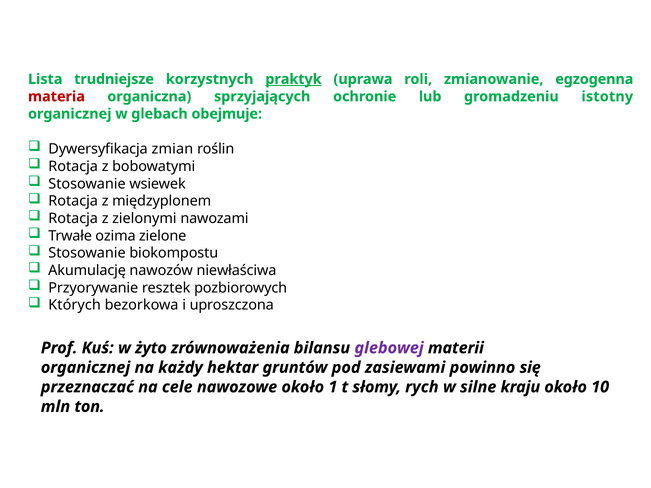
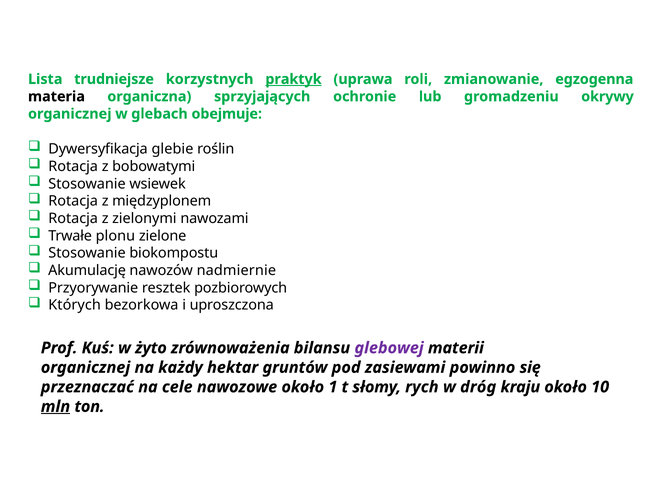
materia colour: red -> black (56, 97)
istotny: istotny -> okrywy (607, 97)
zmian: zmian -> glebie (172, 149)
ozima: ozima -> plonu (115, 236)
niewłaściwa: niewłaściwa -> nadmiernie (236, 271)
silne: silne -> dróg (478, 387)
mln underline: none -> present (55, 407)
